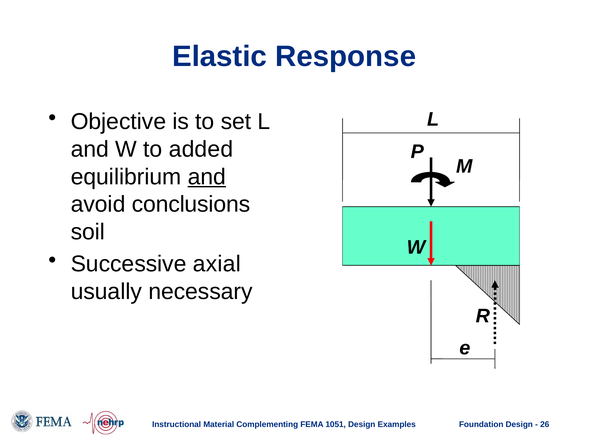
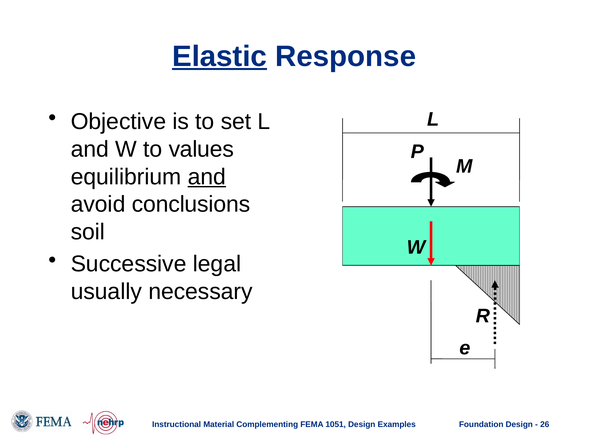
Elastic underline: none -> present (220, 56)
added: added -> values (201, 149)
axial: axial -> legal (217, 264)
